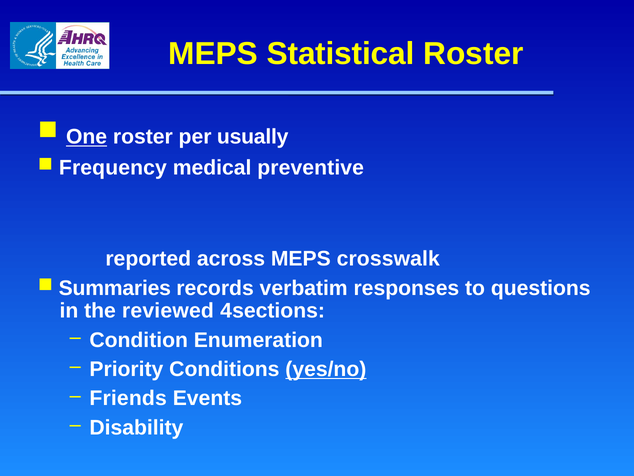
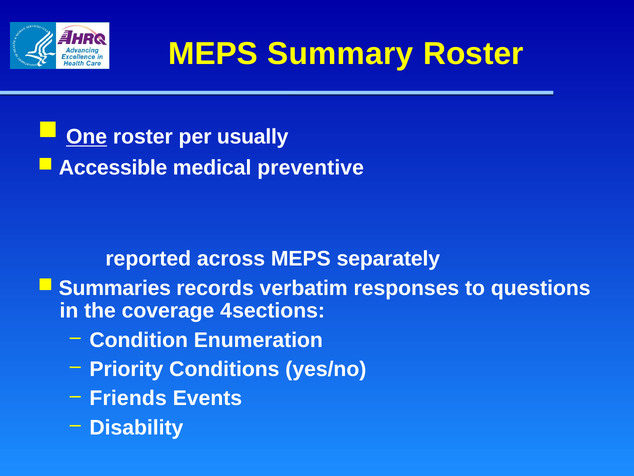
Statistical: Statistical -> Summary (340, 54)
Frequency: Frequency -> Accessible (113, 167)
crosswalk: crosswalk -> separately (388, 259)
reviewed: reviewed -> coverage (168, 311)
yes/no underline: present -> none (326, 369)
